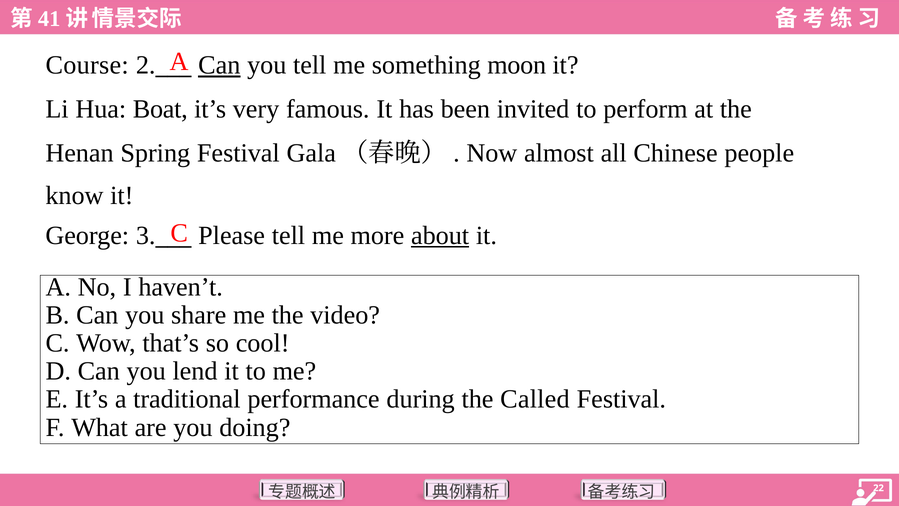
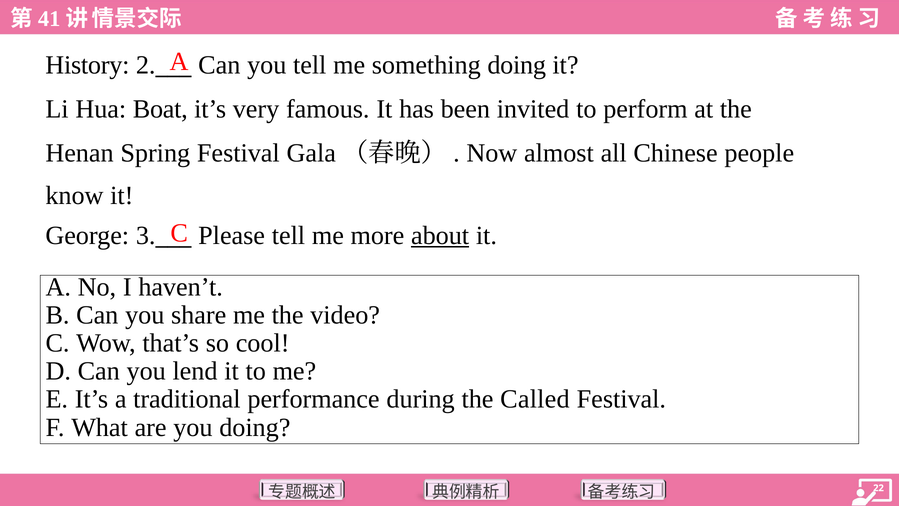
Course: Course -> History (87, 65)
Can underline: present -> none (219, 65)
something moon: moon -> doing (517, 65)
